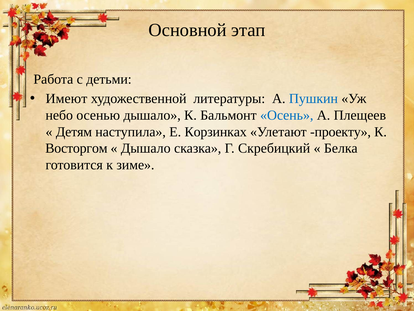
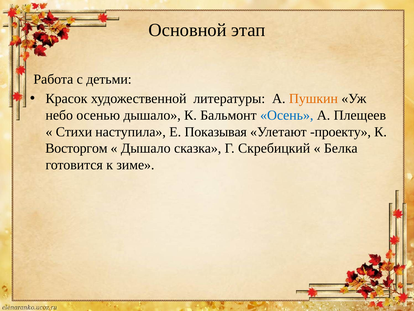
Имеют: Имеют -> Красок (67, 98)
Пушкин colour: blue -> orange (313, 98)
Детям: Детям -> Стихи (74, 132)
Корзинках: Корзинках -> Показывая (216, 132)
